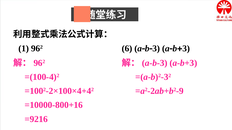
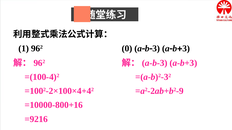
6: 6 -> 0 (127, 49)
